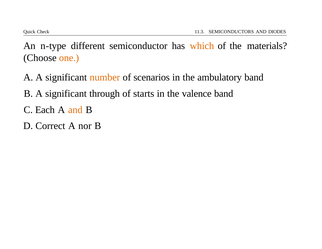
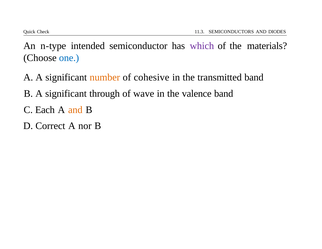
different: different -> intended (88, 46)
which colour: orange -> purple (202, 46)
one colour: orange -> blue (69, 58)
scenarios: scenarios -> cohesive (152, 77)
ambulatory: ambulatory -> transmitted (220, 77)
starts: starts -> wave (144, 93)
